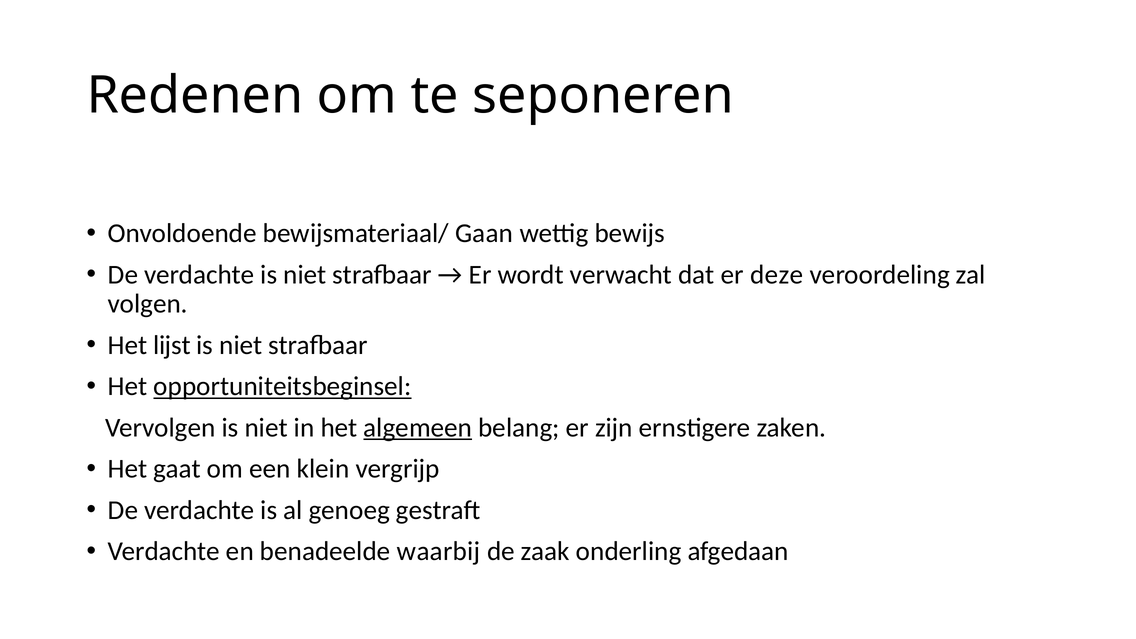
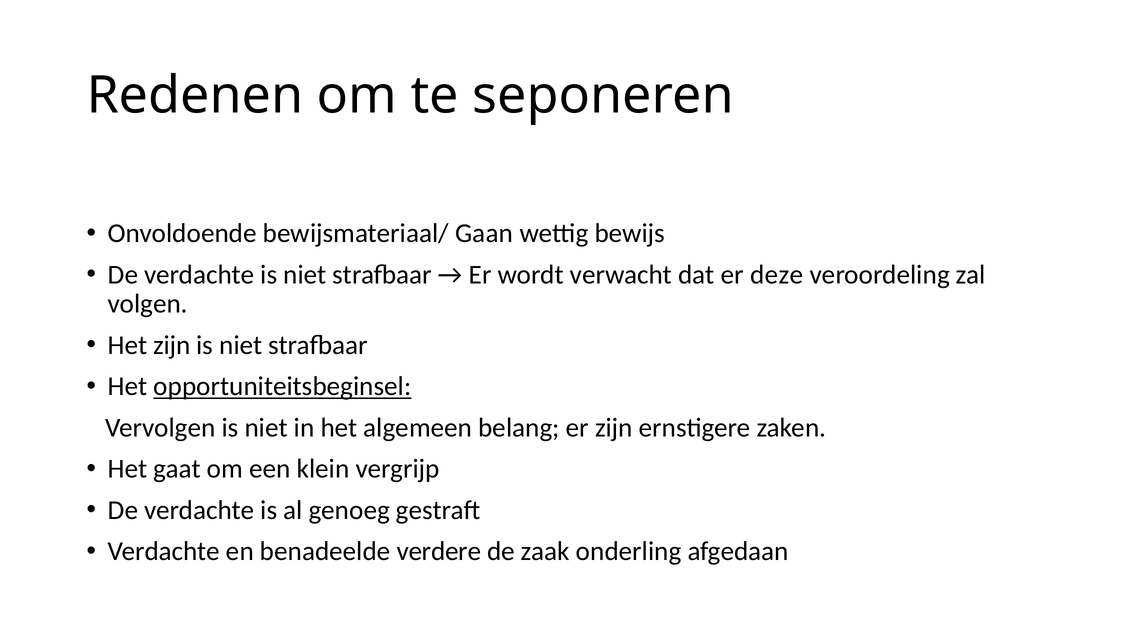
Het lijst: lijst -> zijn (172, 345)
algemeen underline: present -> none (418, 428)
waarbij: waarbij -> verdere (439, 551)
